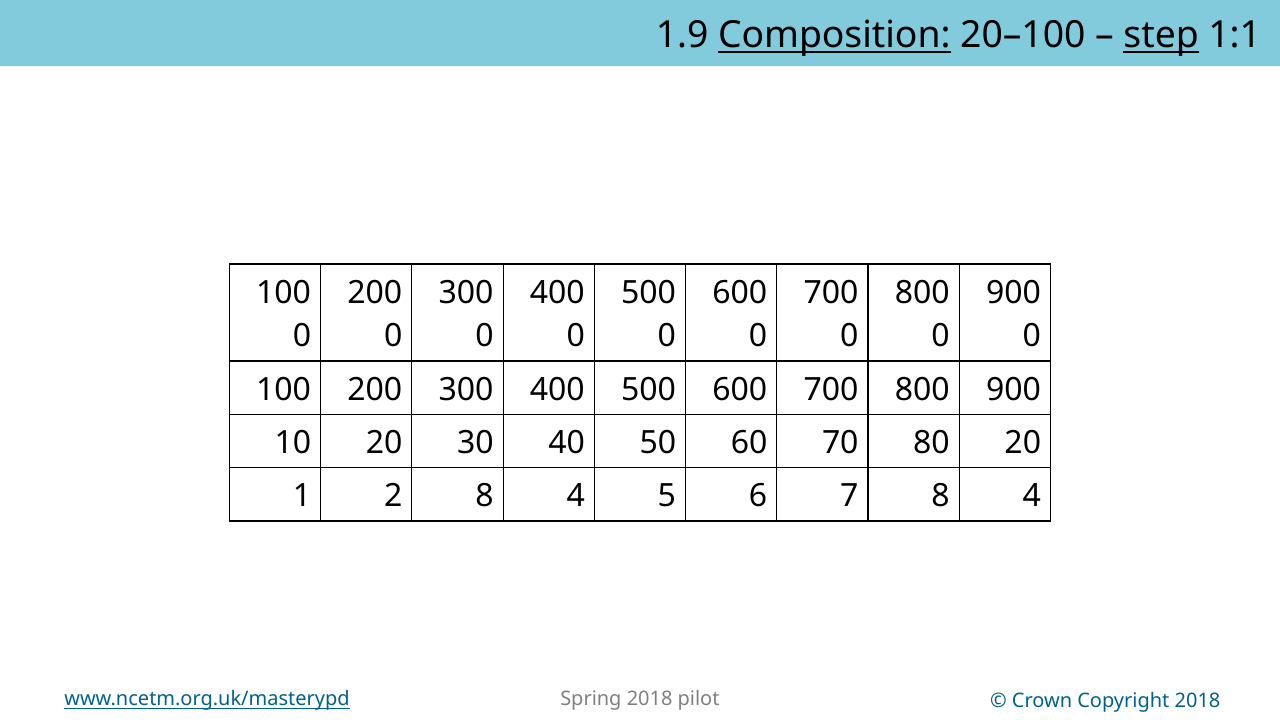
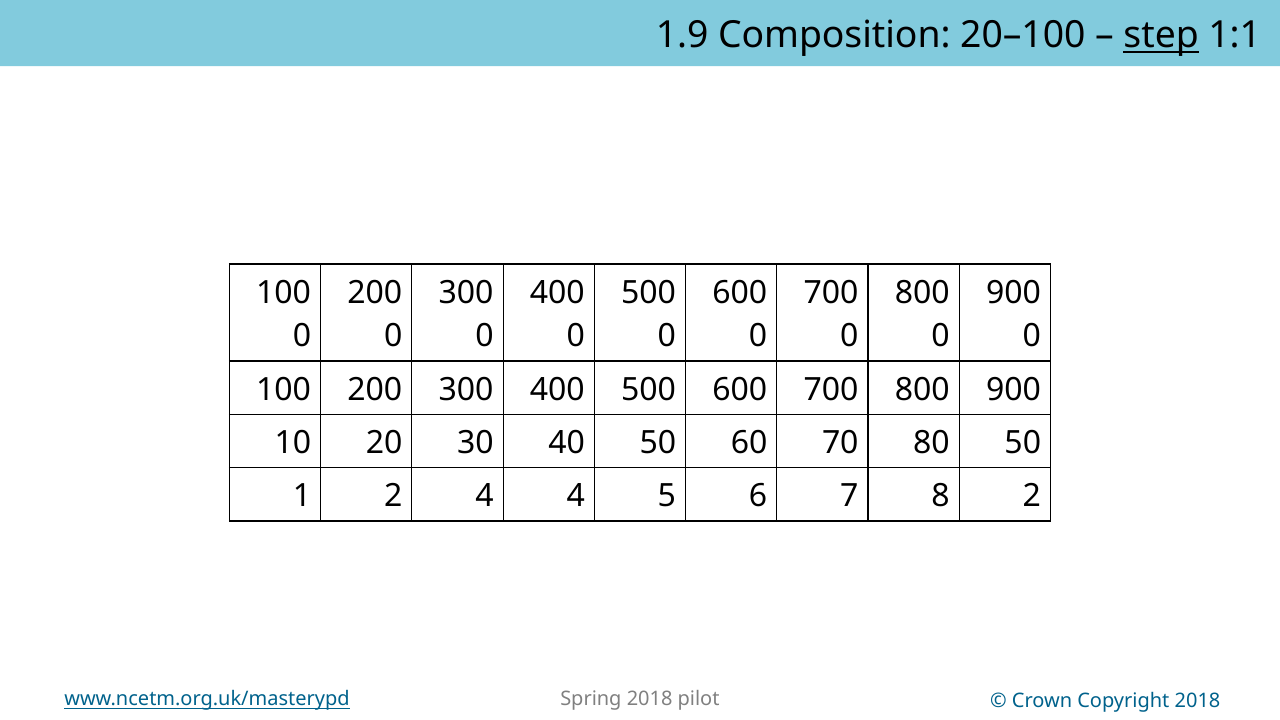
Composition underline: present -> none (834, 36)
80 20: 20 -> 50 (1023, 443)
2 8: 8 -> 4 (484, 496)
7 8 4: 4 -> 2 (1032, 496)
